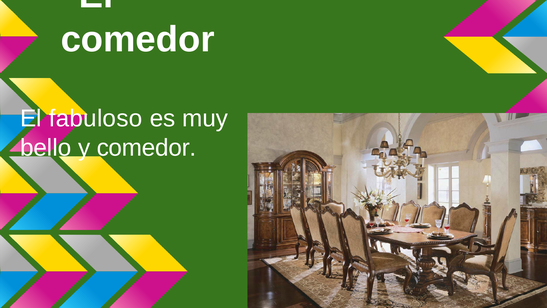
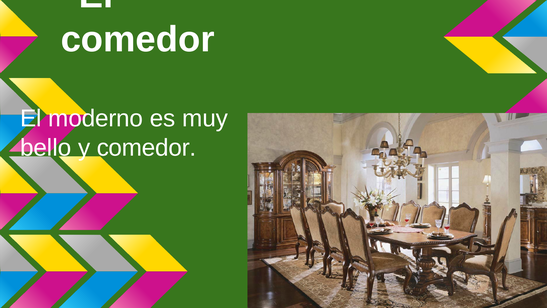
fabuloso: fabuloso -> moderno (96, 118)
